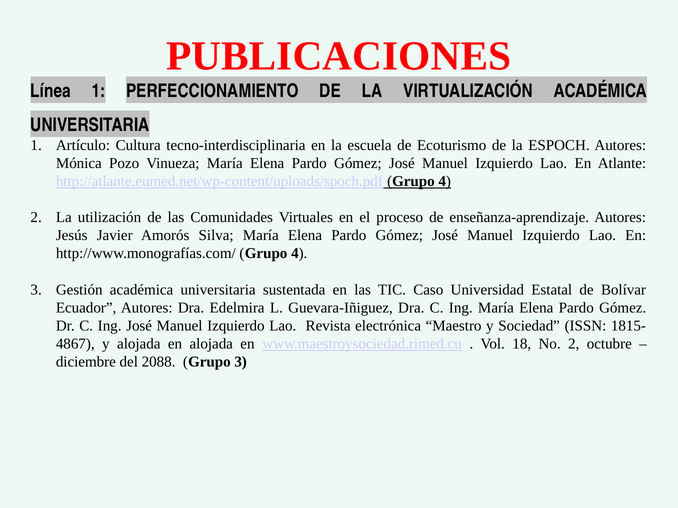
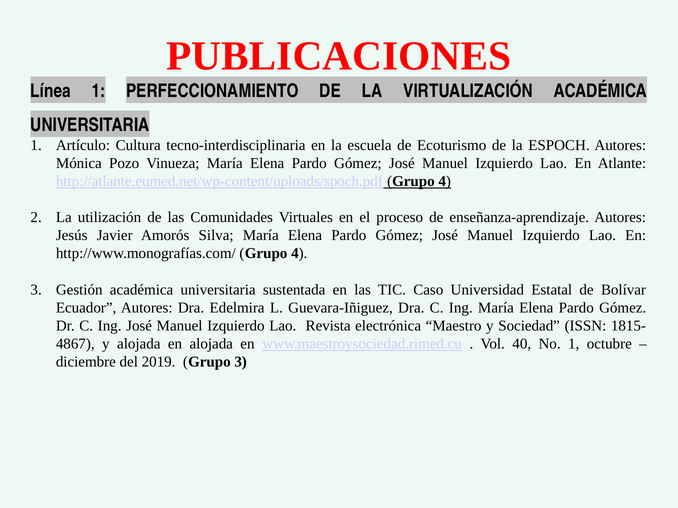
18: 18 -> 40 (522, 344)
No 2: 2 -> 1 (574, 344)
2088: 2088 -> 2019 (159, 362)
